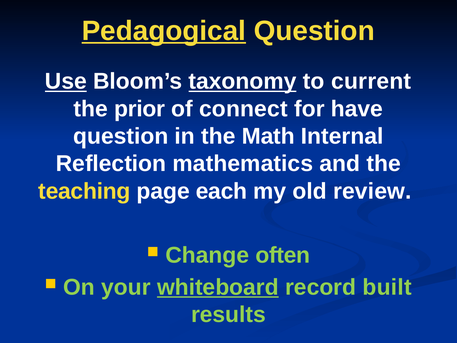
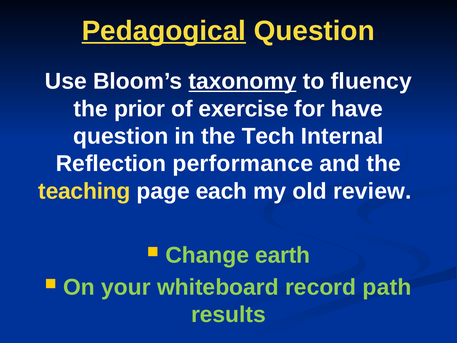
Use underline: present -> none (66, 81)
current: current -> fluency (371, 81)
connect: connect -> exercise (244, 109)
Math: Math -> Tech (268, 136)
mathematics: mathematics -> performance (243, 164)
often: often -> earth (283, 255)
whiteboard underline: present -> none (218, 287)
built: built -> path (387, 287)
